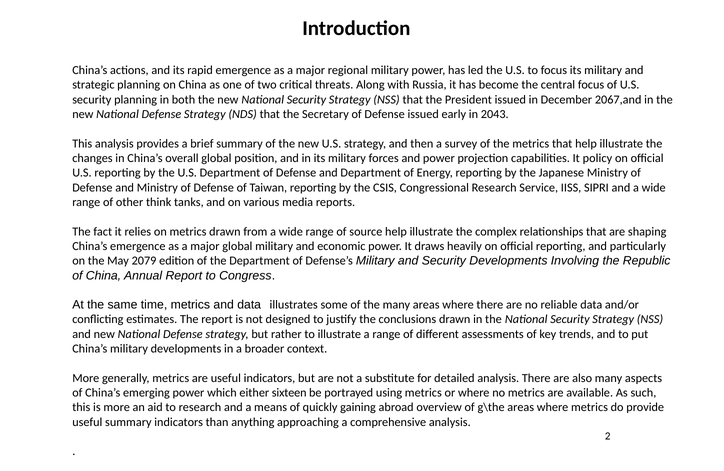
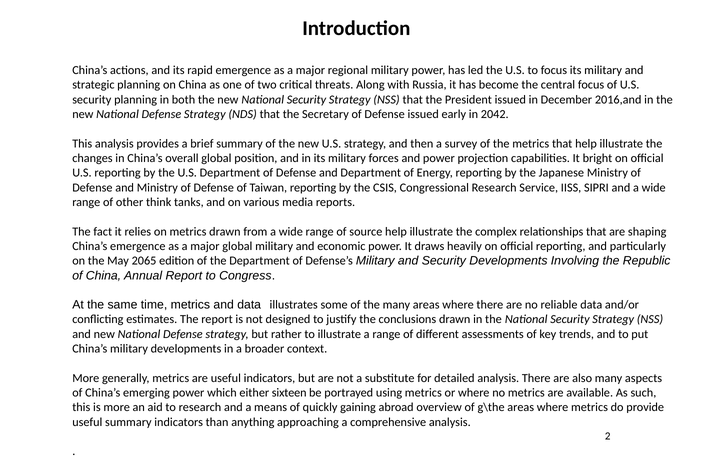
2067,and: 2067,and -> 2016,and (618, 100)
2043: 2043 -> 2042 (495, 114)
policy: policy -> bright (597, 158)
2079: 2079 -> 2065 (144, 261)
